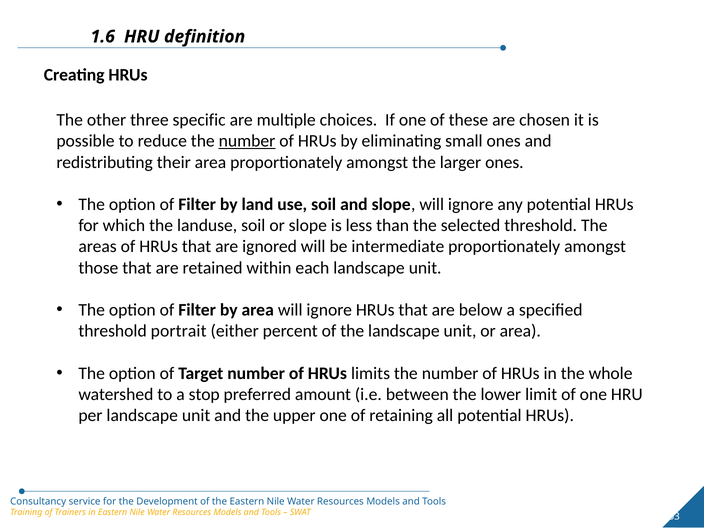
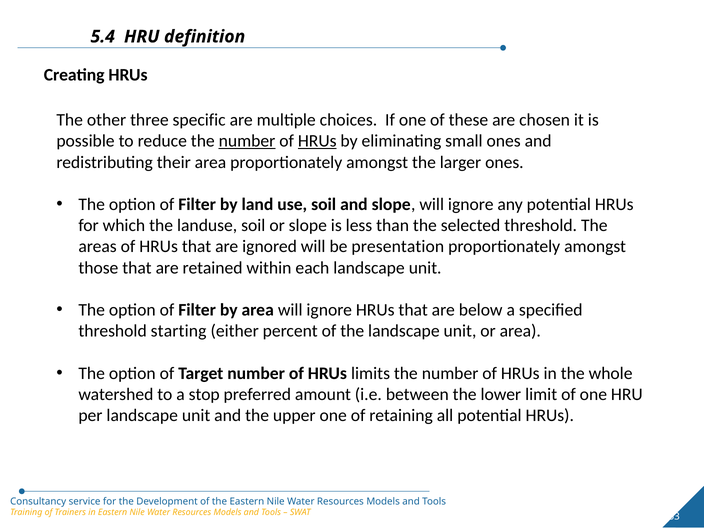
1.6: 1.6 -> 5.4 (103, 37)
HRUs underline: none -> present (317, 141)
intermediate: intermediate -> presentation (398, 247)
portrait: portrait -> starting (179, 331)
